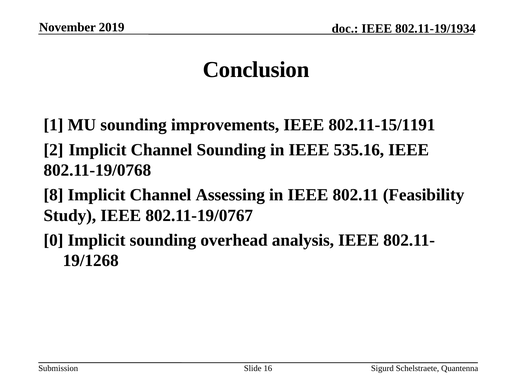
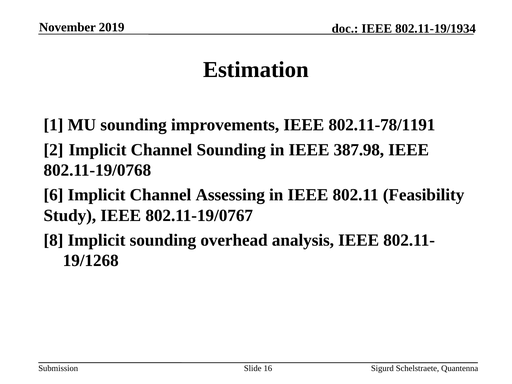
Conclusion: Conclusion -> Estimation (256, 70)
802.11-15/1191: 802.11-15/1191 -> 802.11-78/1191 (382, 125)
535.16: 535.16 -> 387.98 (359, 150)
8: 8 -> 6 (53, 195)
0: 0 -> 8 (53, 240)
